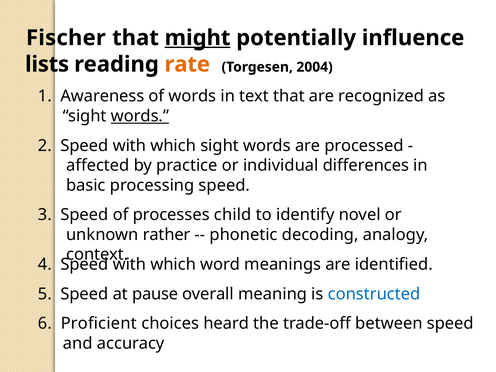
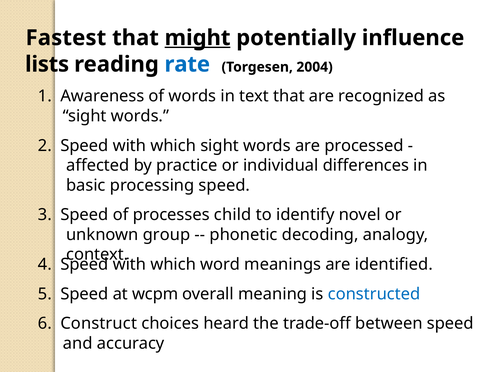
Fischer: Fischer -> Fastest (66, 38)
rate colour: orange -> blue (187, 64)
words underline: present -> none (140, 116)
rather: rather -> group (166, 235)
pause: pause -> wcpm (155, 294)
Proficient: Proficient -> Construct (99, 324)
